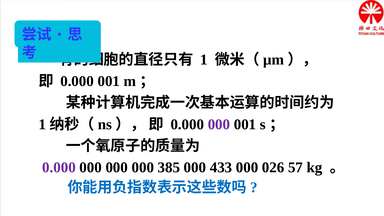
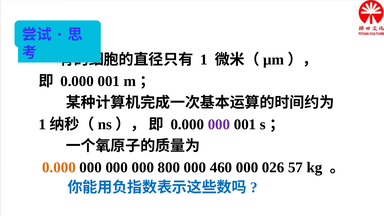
0.000 colour: purple -> orange (59, 167)
385: 385 -> 800 (169, 167)
433: 433 -> 460 (221, 167)
